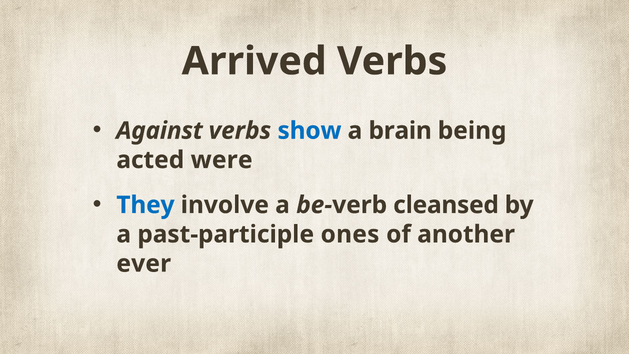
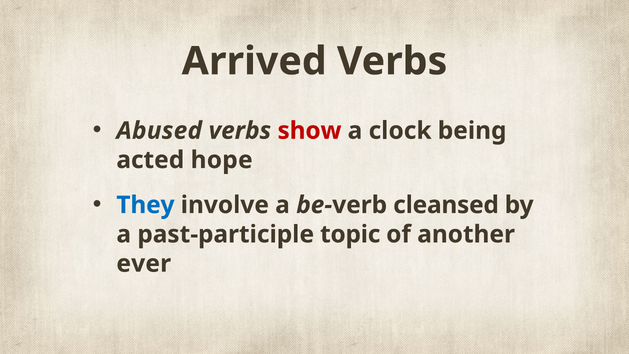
Against: Against -> Abused (159, 131)
show colour: blue -> red (310, 131)
brain: brain -> clock (400, 131)
were: were -> hope (222, 160)
ones: ones -> topic (350, 234)
